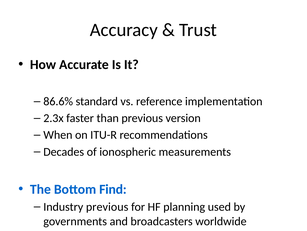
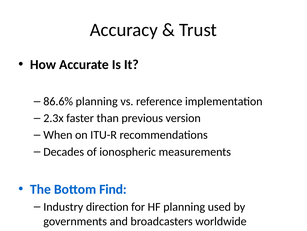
86.6% standard: standard -> planning (97, 101)
Industry previous: previous -> direction (107, 206)
